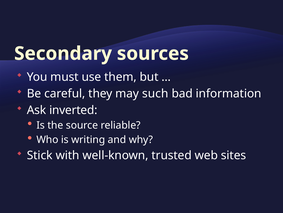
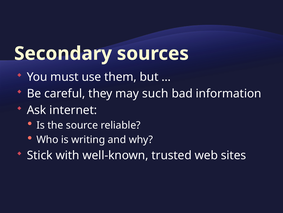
inverted: inverted -> internet (73, 110)
